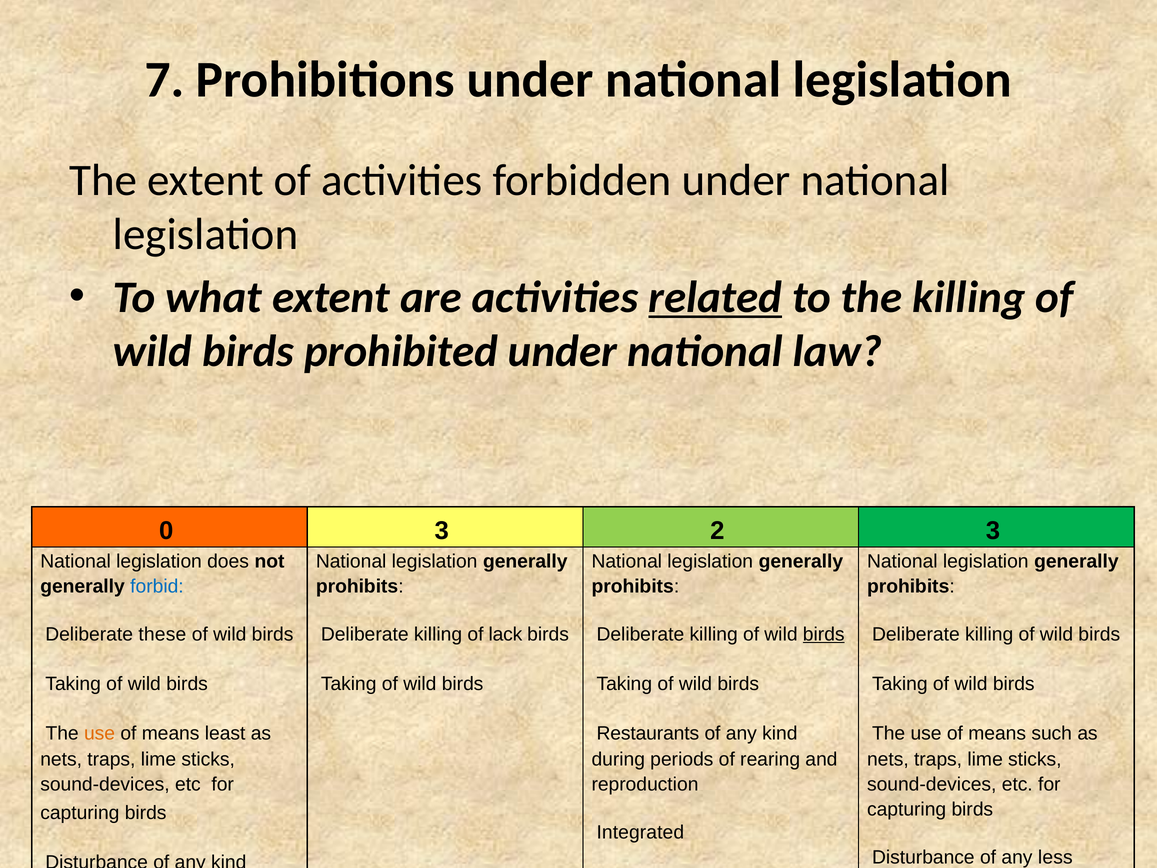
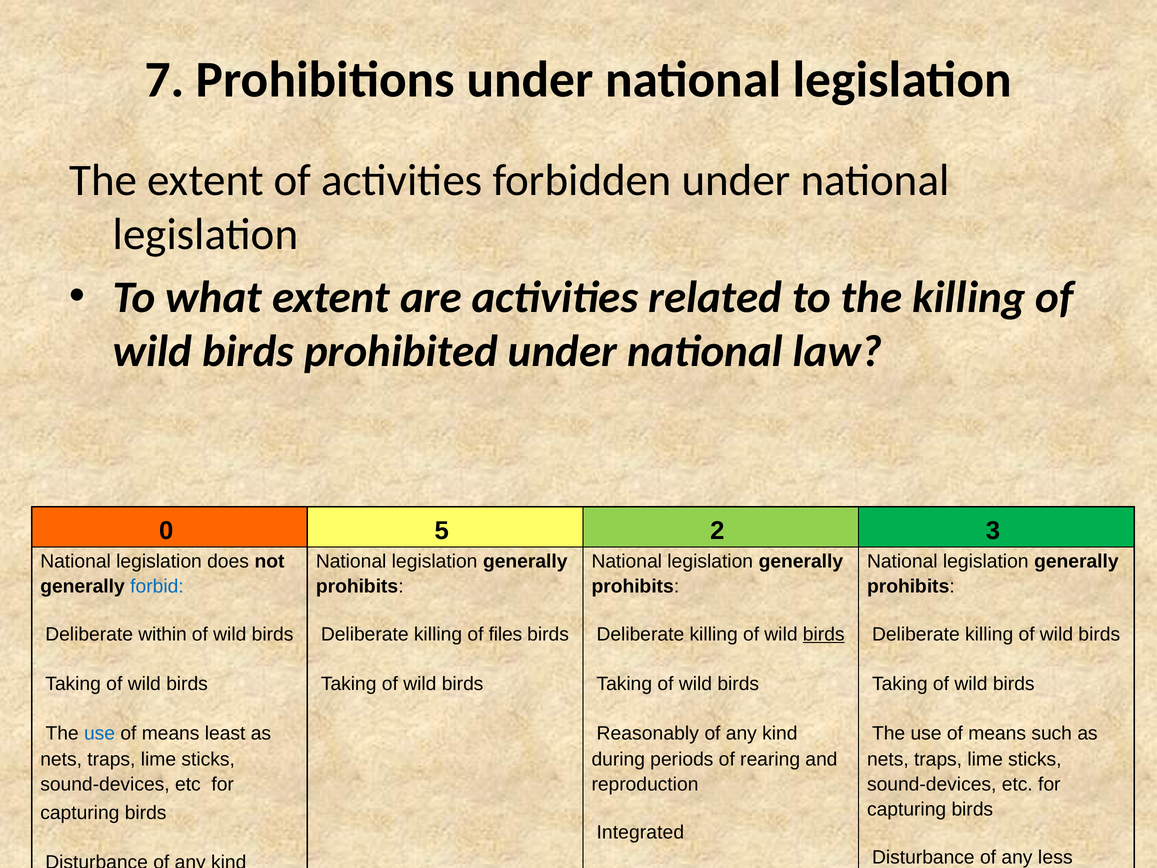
related underline: present -> none (715, 297)
3: 3 -> 5 (442, 531)
these: these -> within (163, 634)
lack: lack -> files (505, 634)
use colour: orange -> blue (100, 733)
Restaurants: Restaurants -> Reasonably (648, 733)
